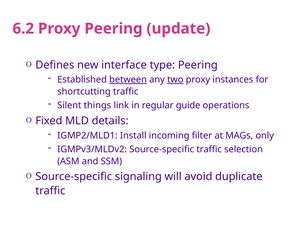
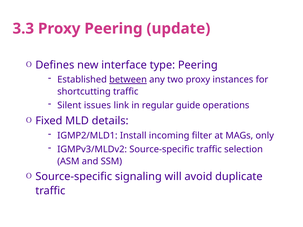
6.2: 6.2 -> 3.3 (23, 29)
two underline: present -> none (175, 80)
things: things -> issues (97, 106)
